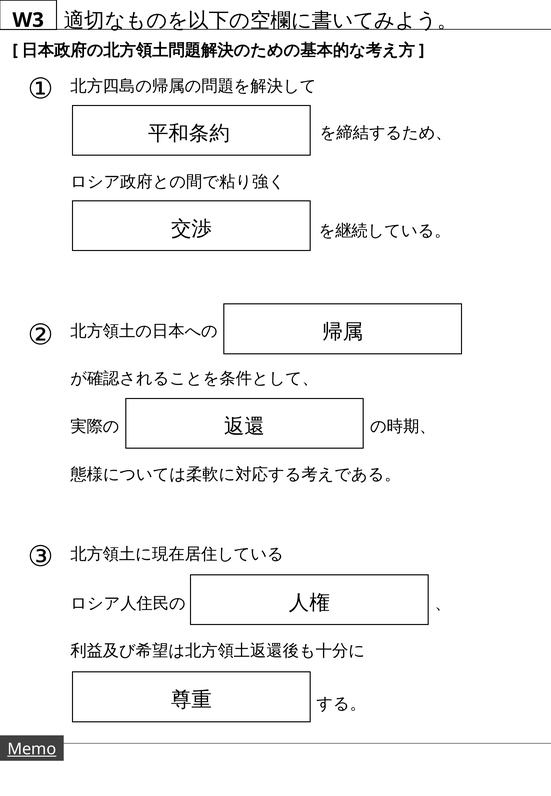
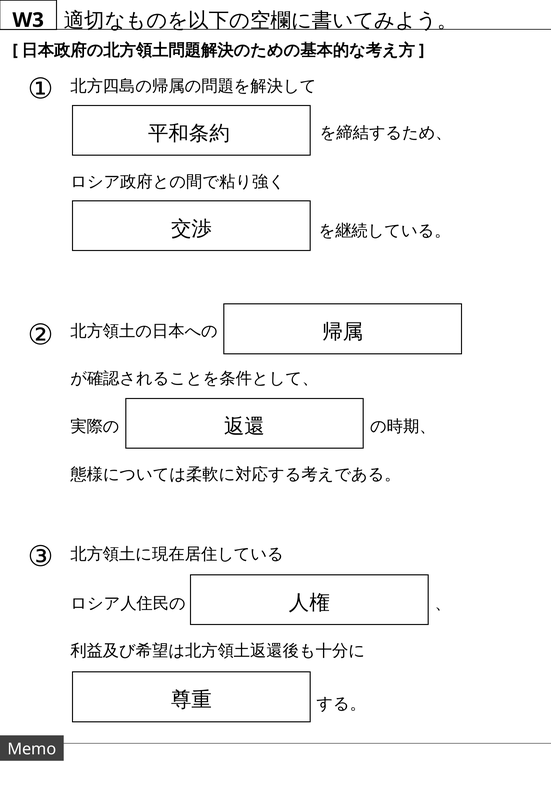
Memo underline: present -> none (32, 749)
